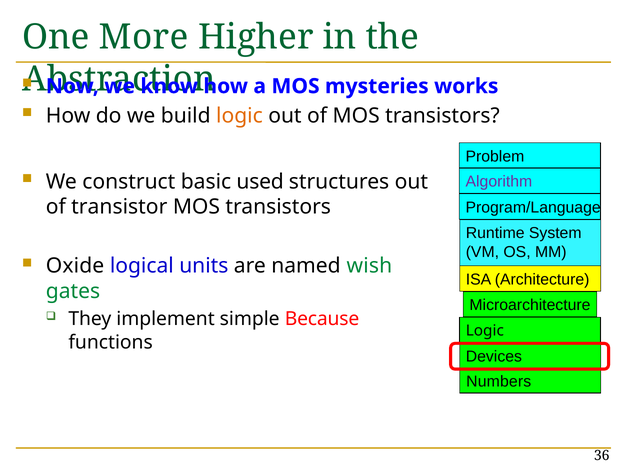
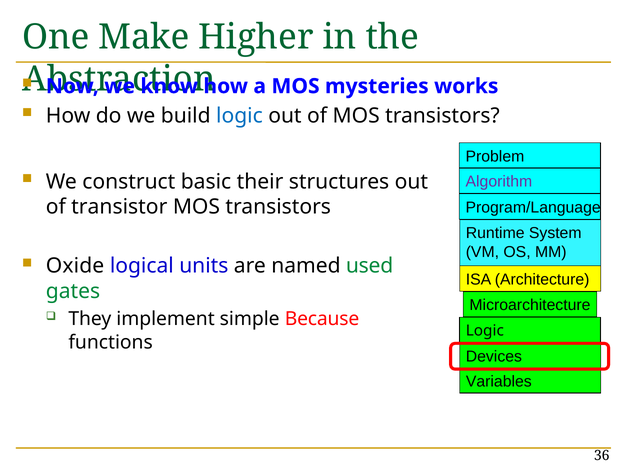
More: More -> Make (144, 37)
logic colour: orange -> blue (239, 116)
used: used -> their (260, 182)
wish: wish -> used (370, 266)
Numbers: Numbers -> Variables (499, 381)
